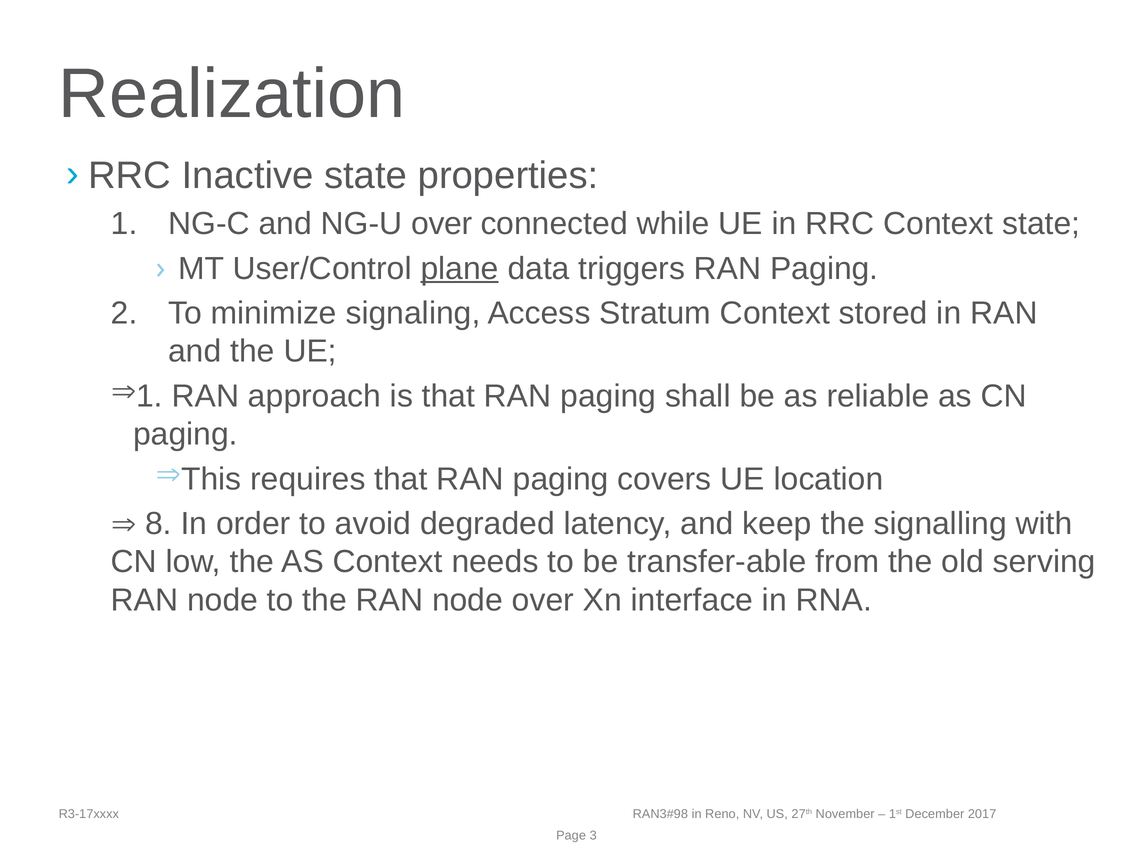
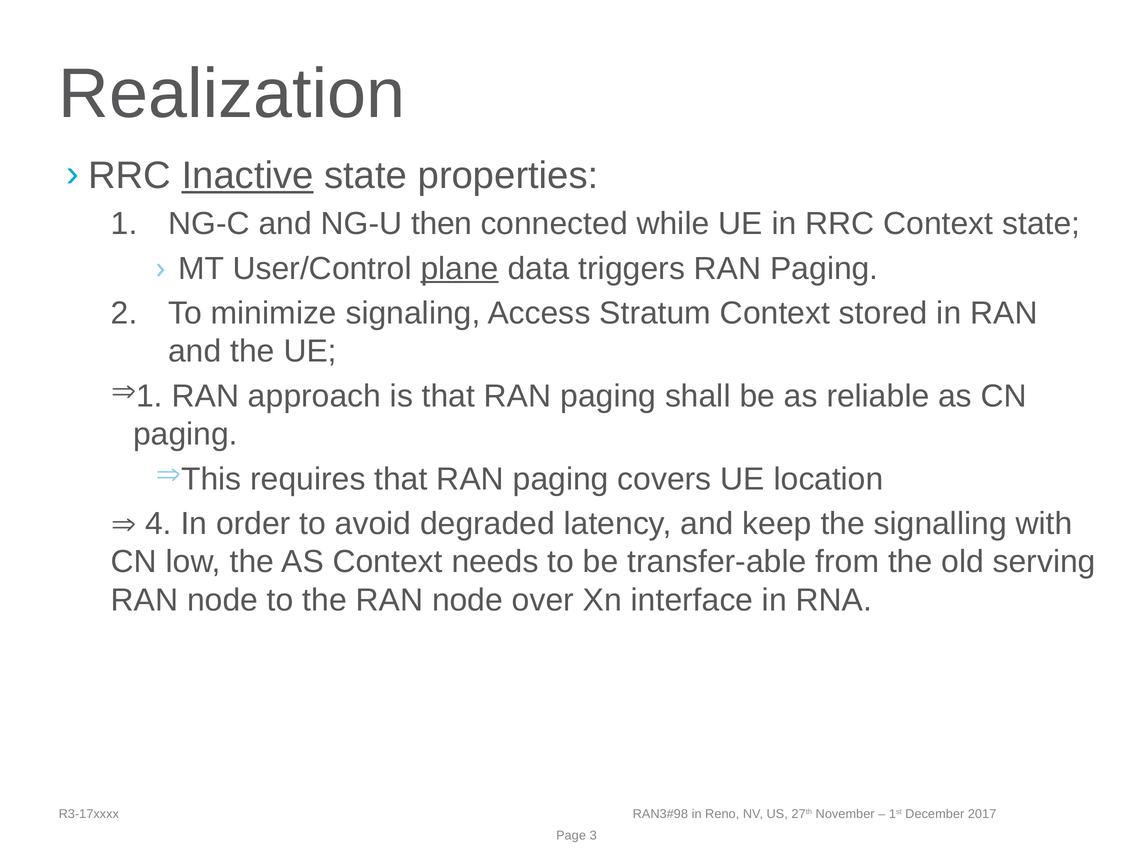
Inactive underline: none -> present (248, 176)
NG-U over: over -> then (442, 224)
8: 8 -> 4 (158, 524)
